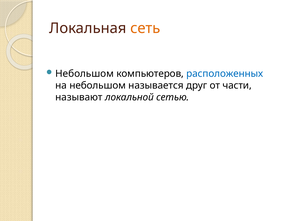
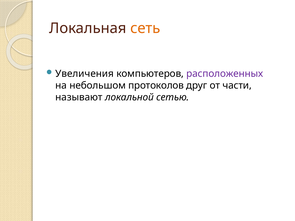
Небольшом: Небольшом -> Увеличения (85, 74)
расположенных colour: blue -> purple (225, 74)
называется: называется -> протоколов (156, 86)
